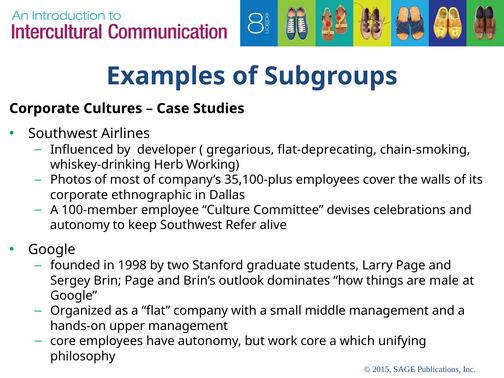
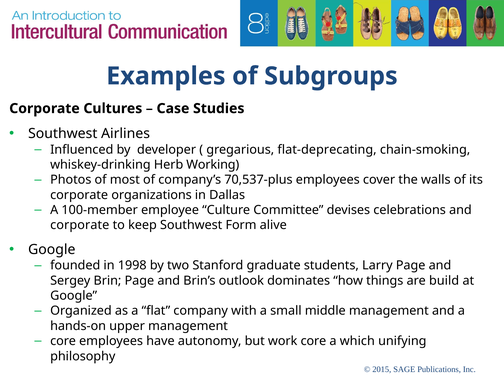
35,100-plus: 35,100-plus -> 70,537-plus (258, 180)
ethnographic: ethnographic -> organizations (152, 195)
autonomy: autonomy -> corporate (80, 225)
Refer: Refer -> Form (241, 225)
male: male -> build (444, 281)
